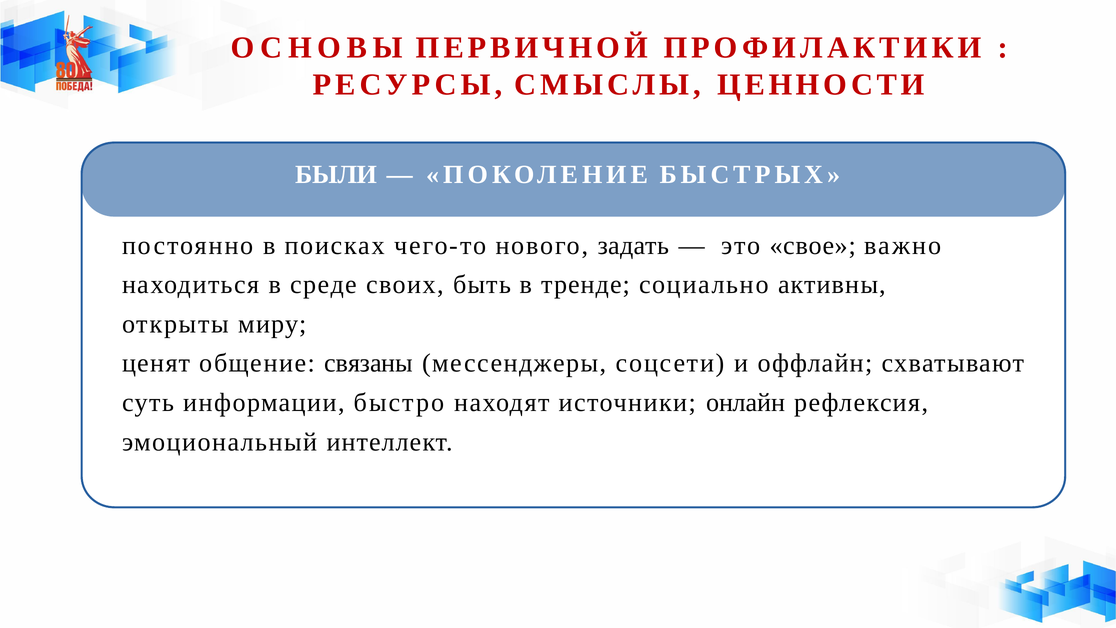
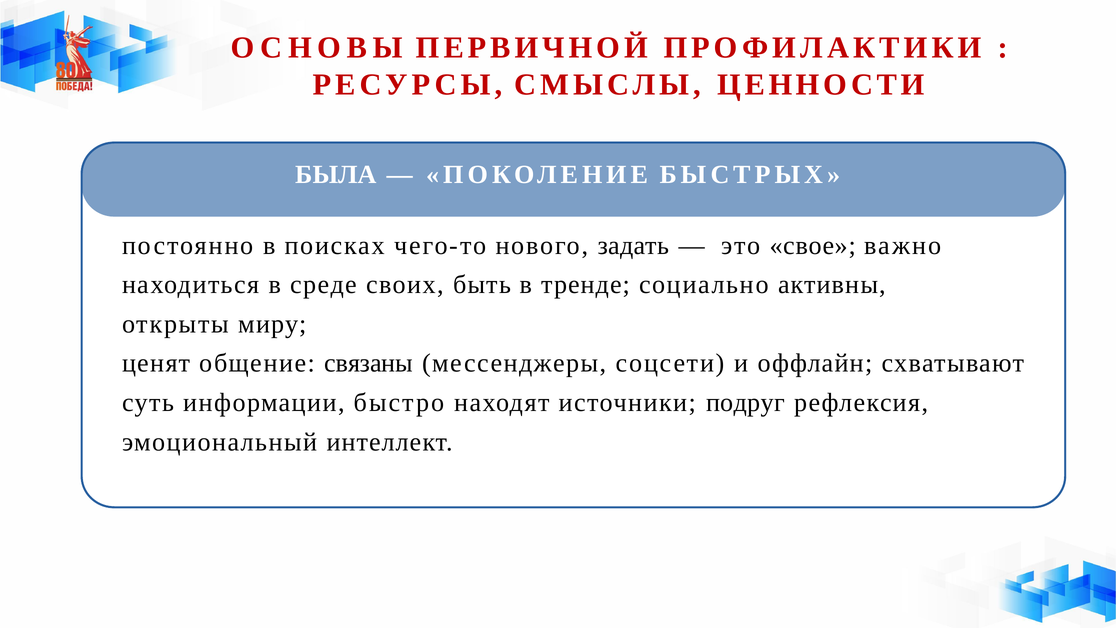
БЫЛИ: БЫЛИ -> БЫЛА (336, 174)
онлайн: онлайн -> подруг (745, 402)
